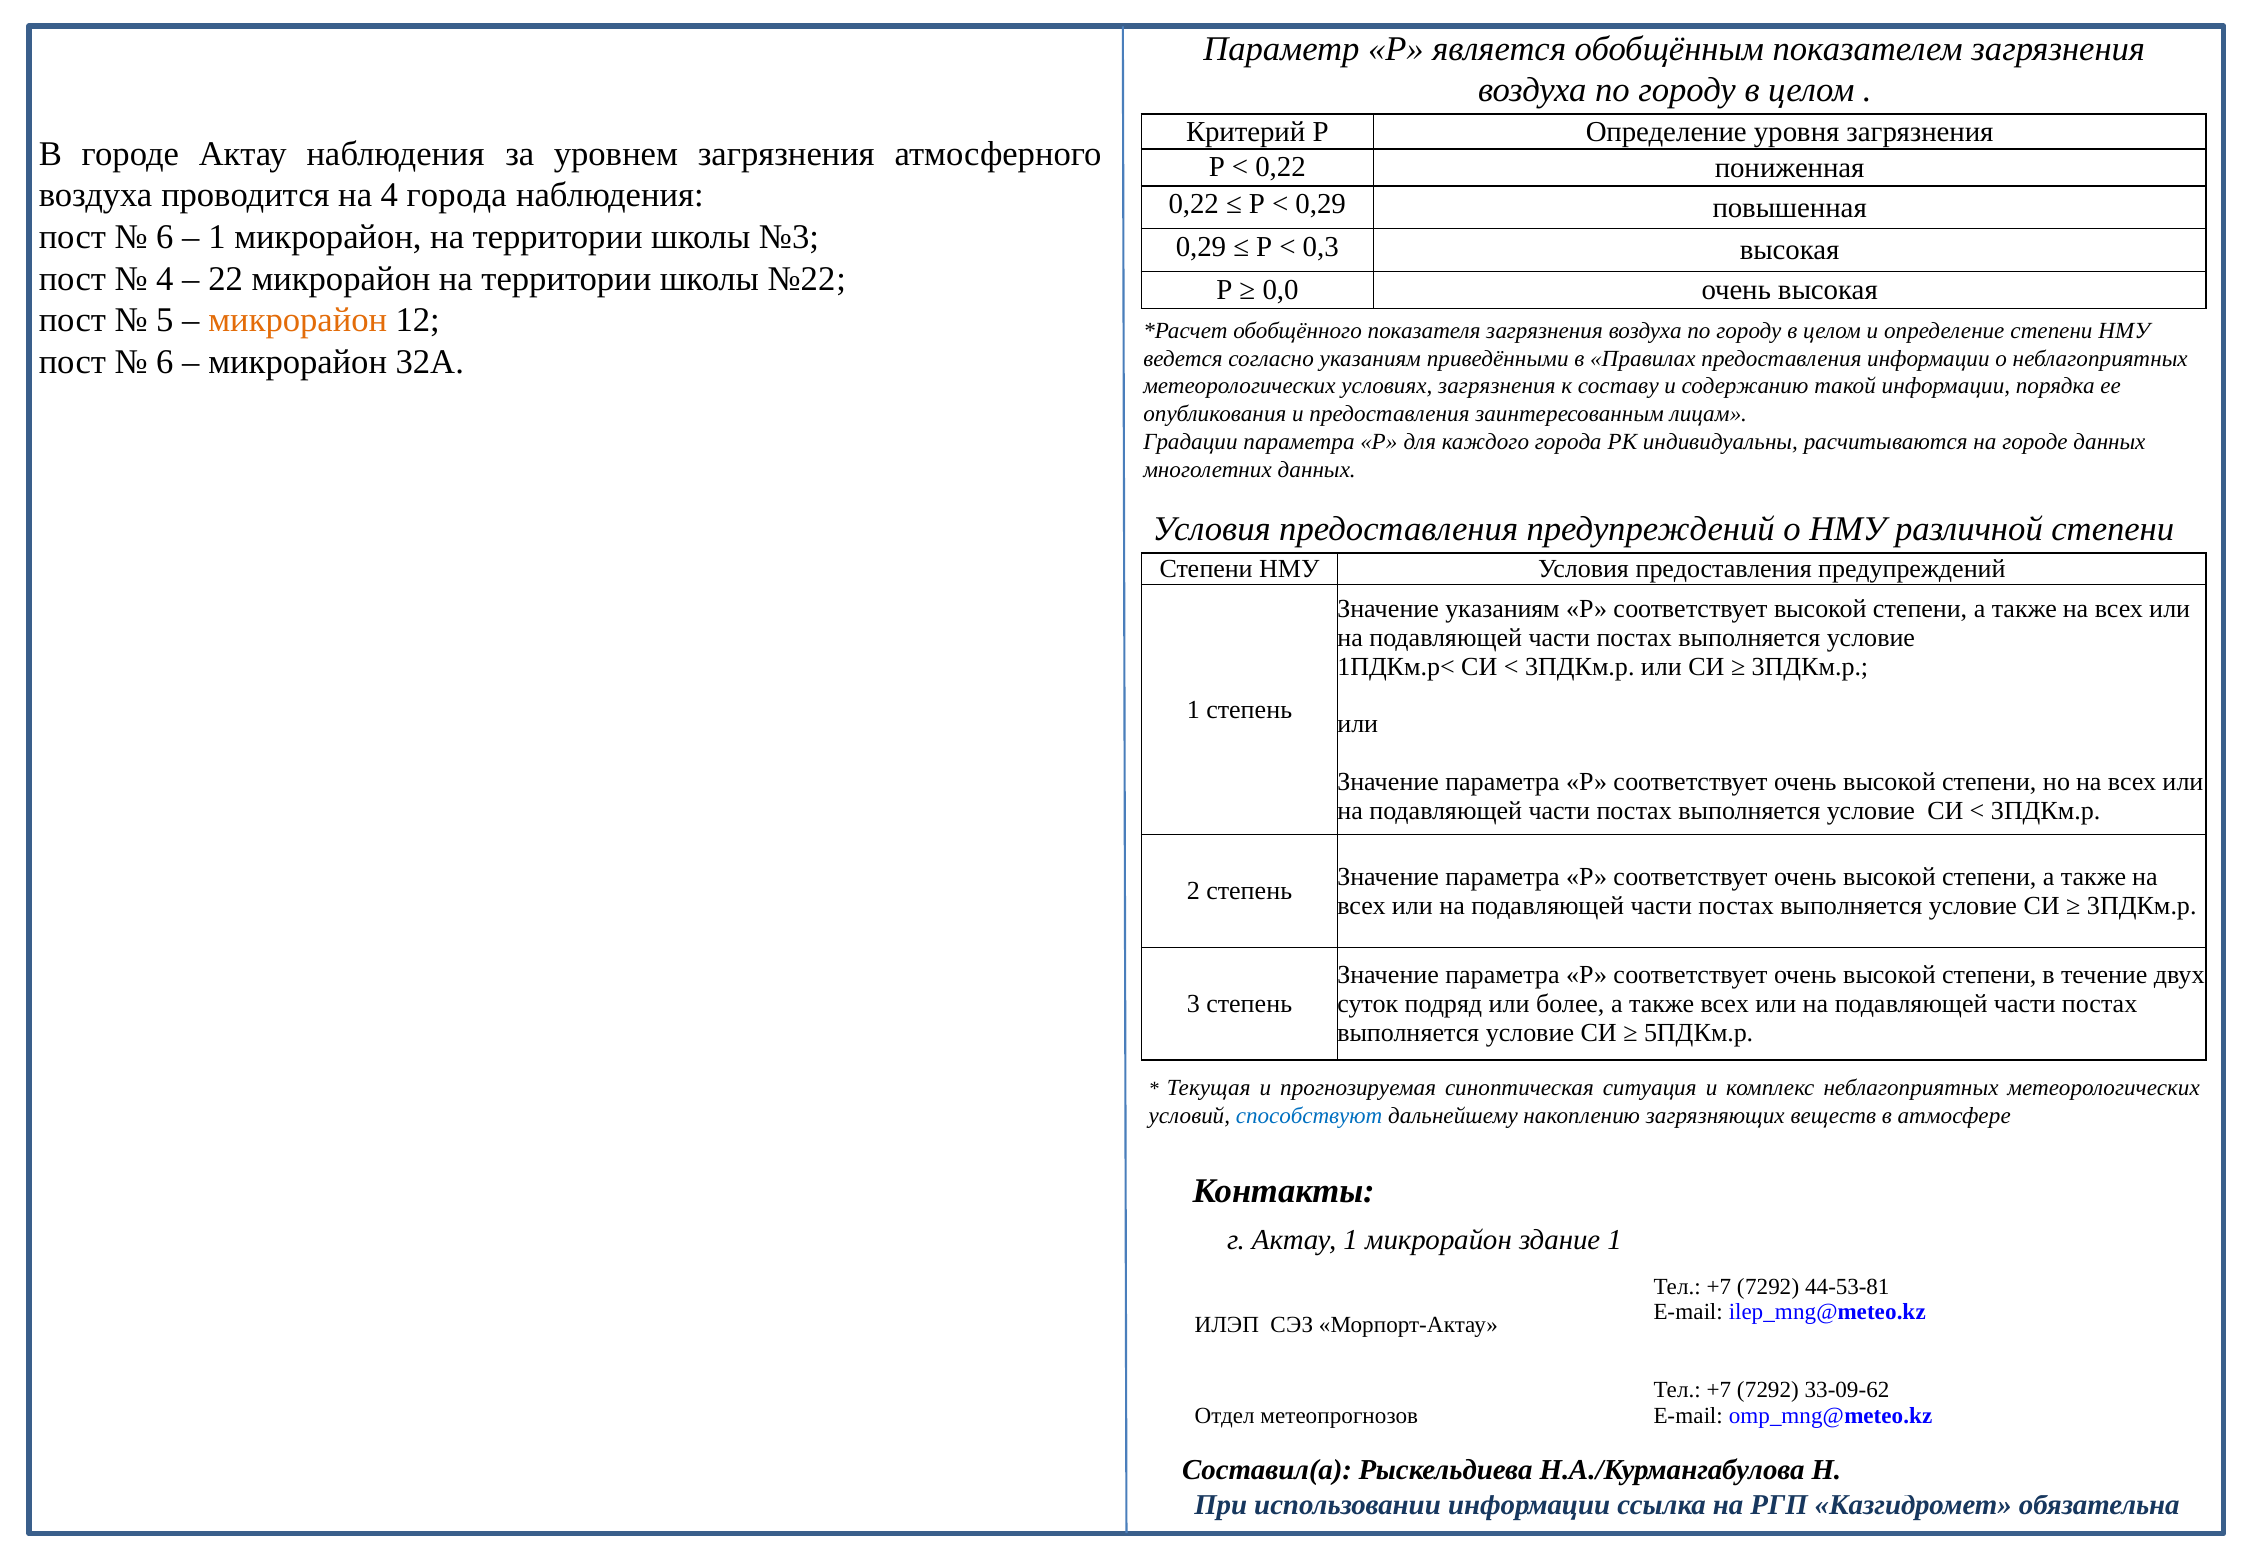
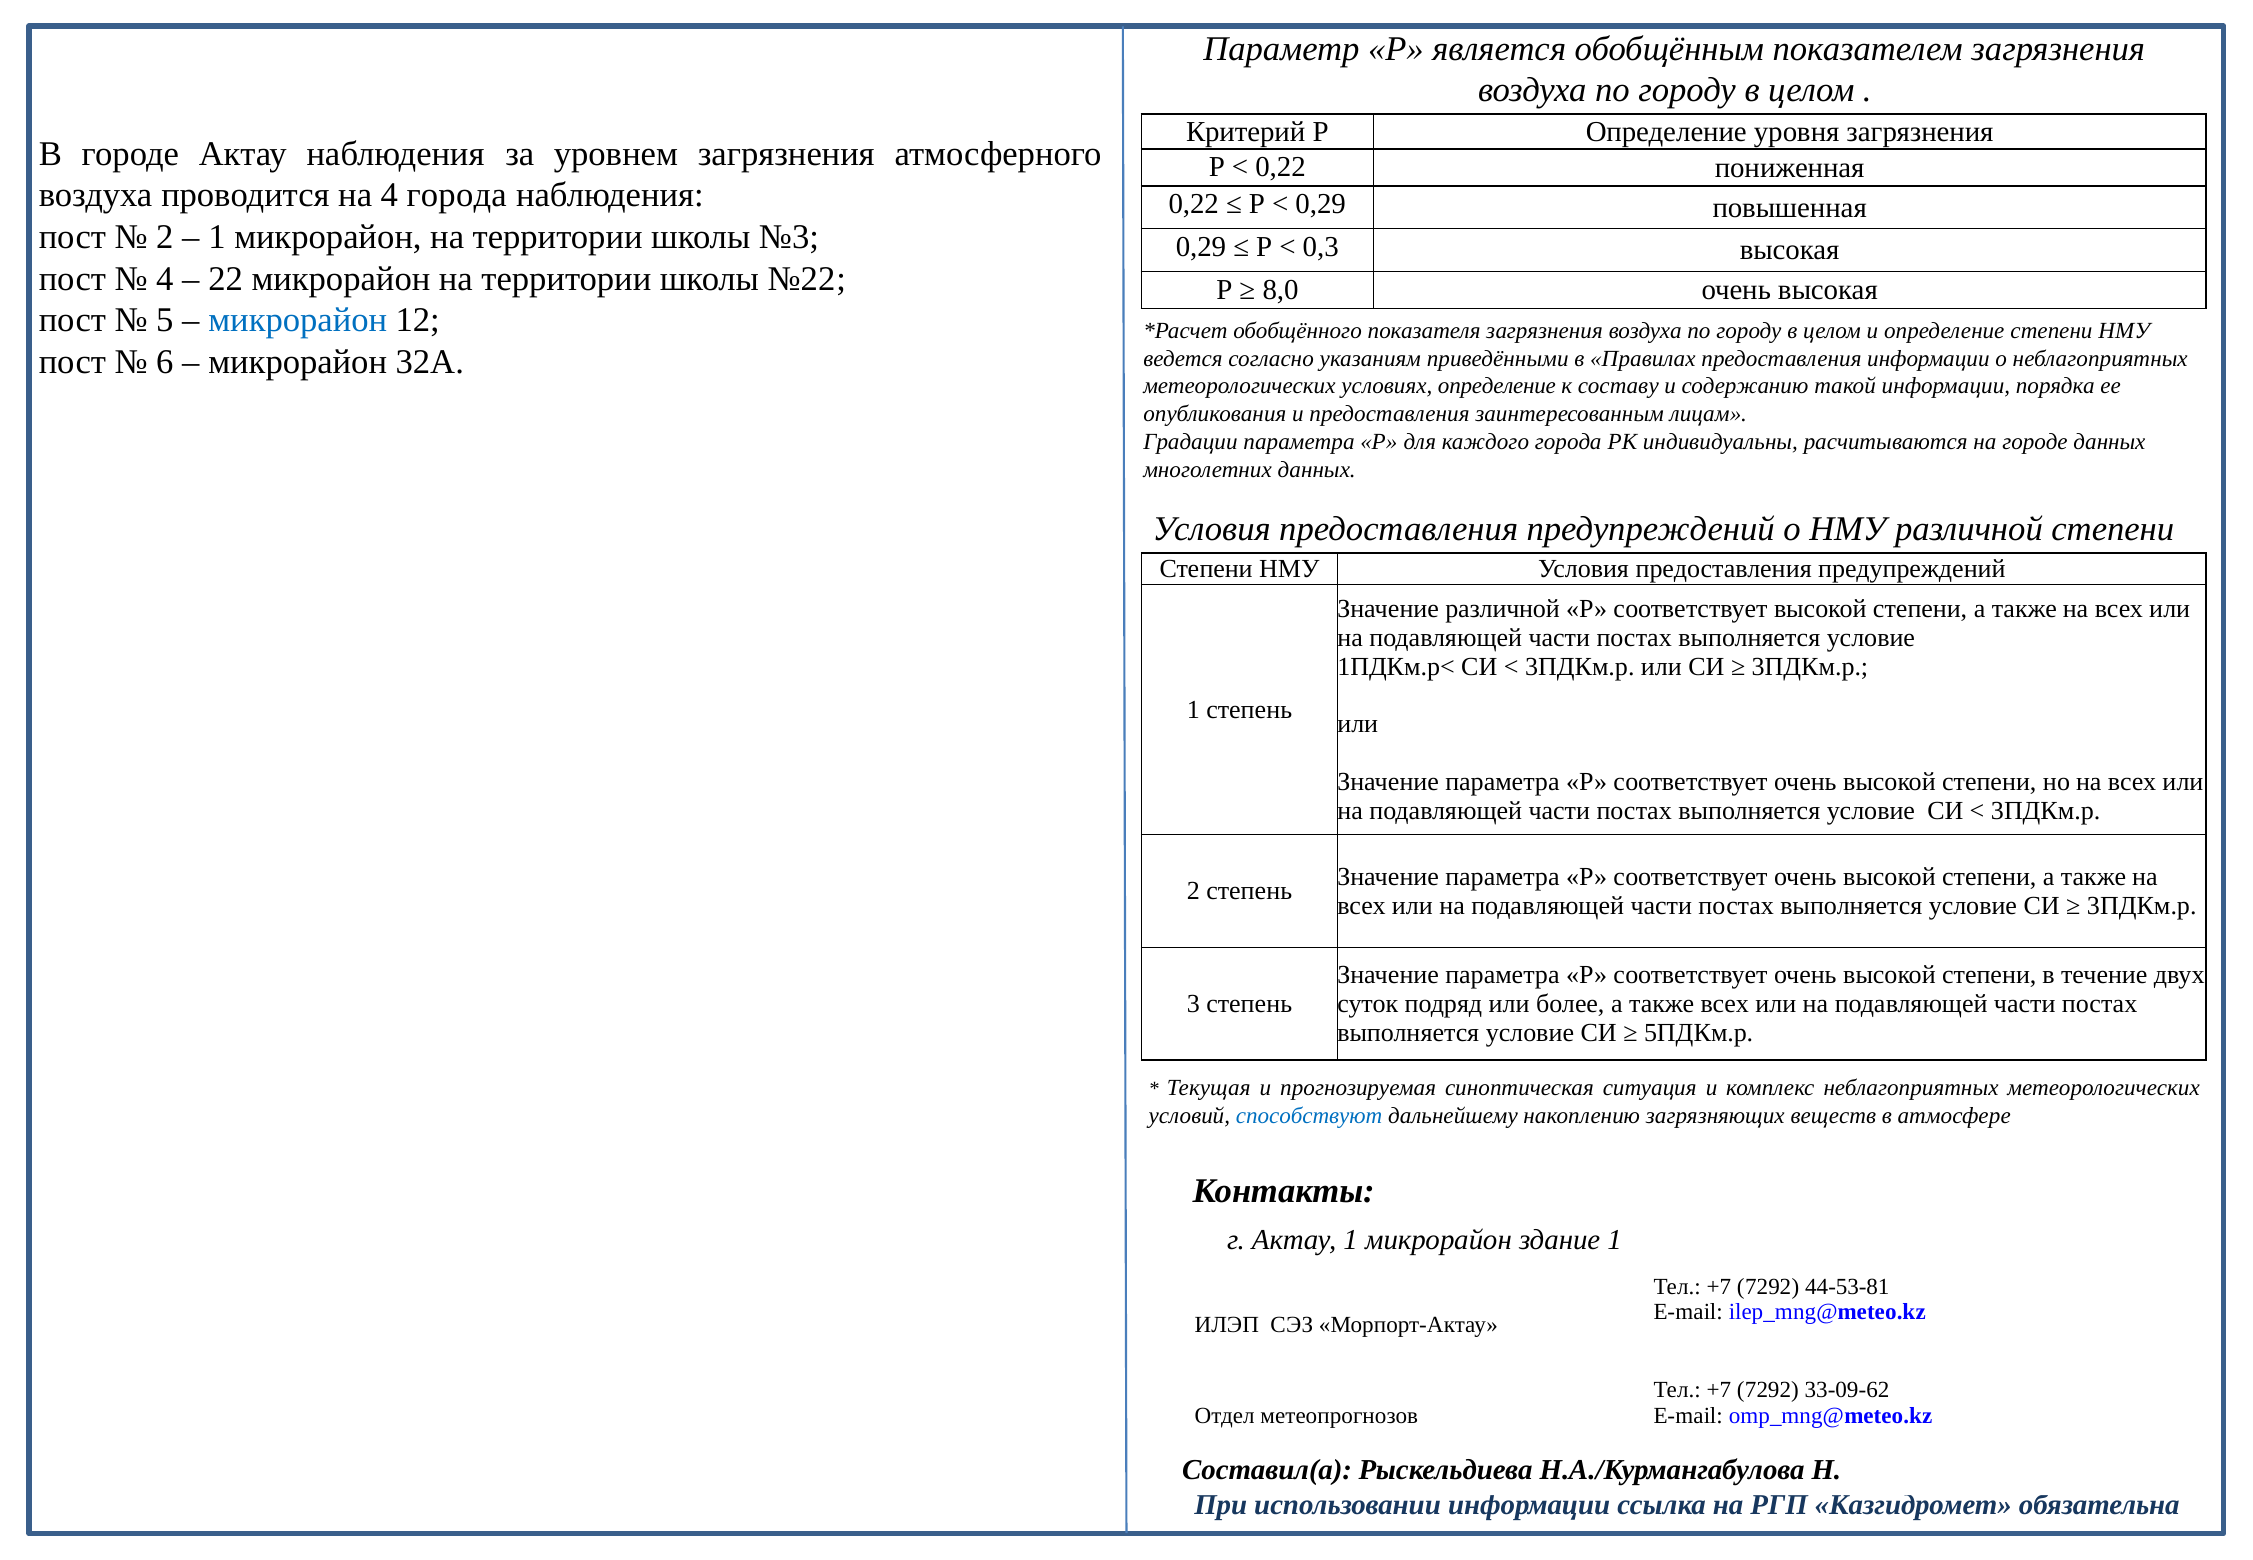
6: 6 -> 2 (165, 237)
0,0: 0,0 -> 8,0 (1281, 290)
микрорайон colour: orange -> blue (298, 320)
условиях загрязнения: загрязнения -> определение (1497, 386)
Значение указаниям: указаниям -> различной (1503, 609)
